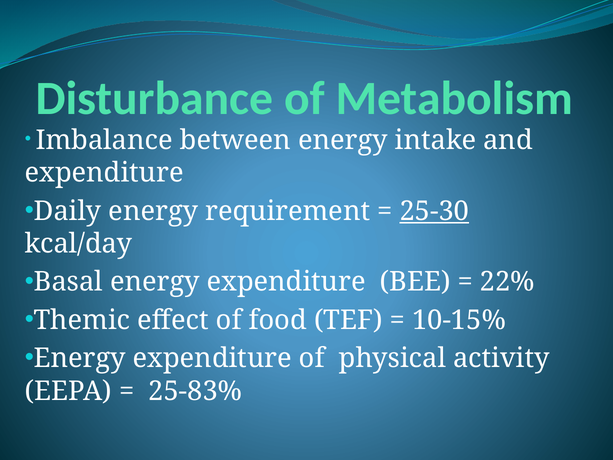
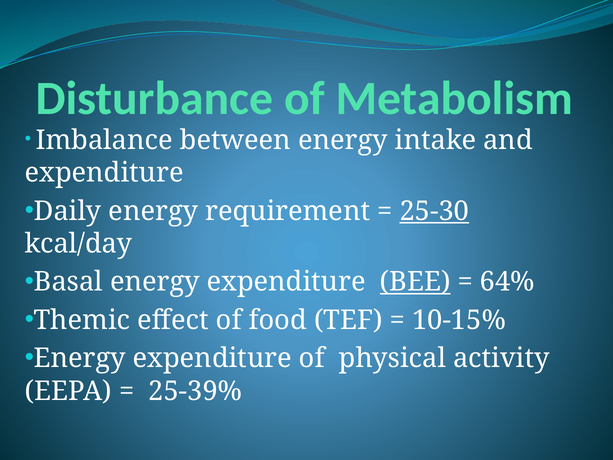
BEE underline: none -> present (415, 282)
22%: 22% -> 64% (507, 282)
25-83%: 25-83% -> 25-39% (195, 391)
